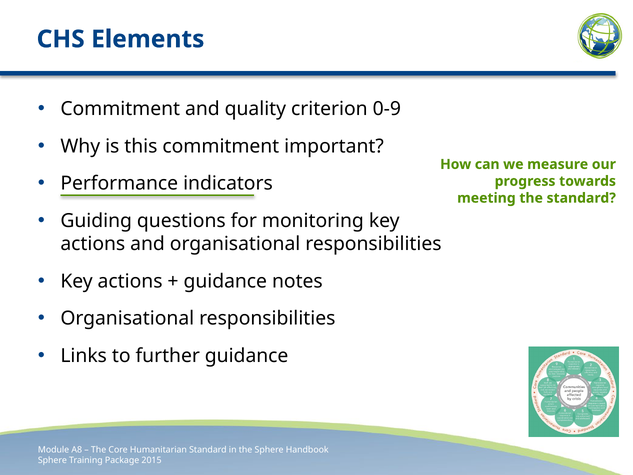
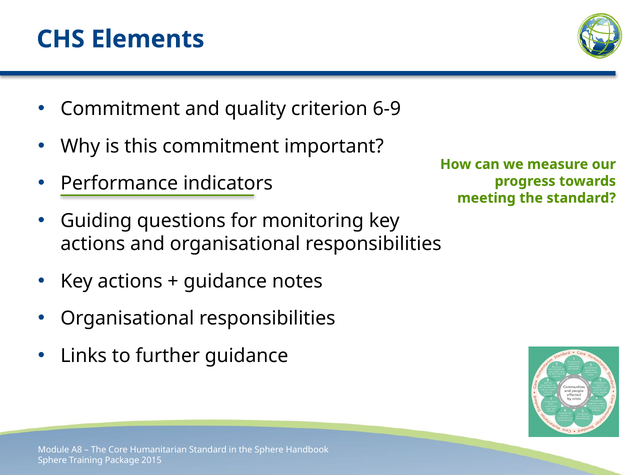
0-9: 0-9 -> 6-9 (387, 109)
